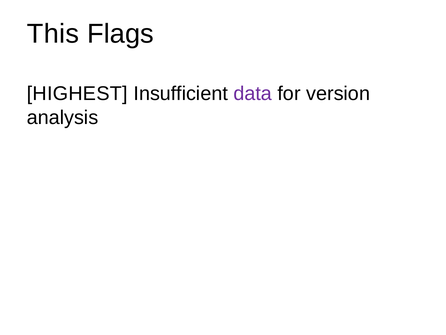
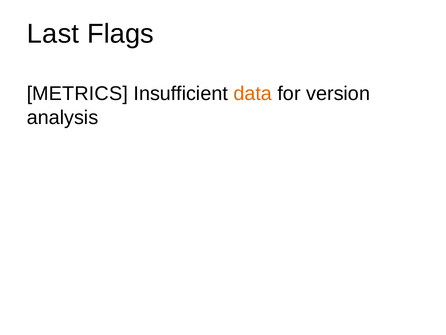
This: This -> Last (53, 34)
HIGHEST: HIGHEST -> METRICS (77, 94)
data colour: purple -> orange (253, 94)
